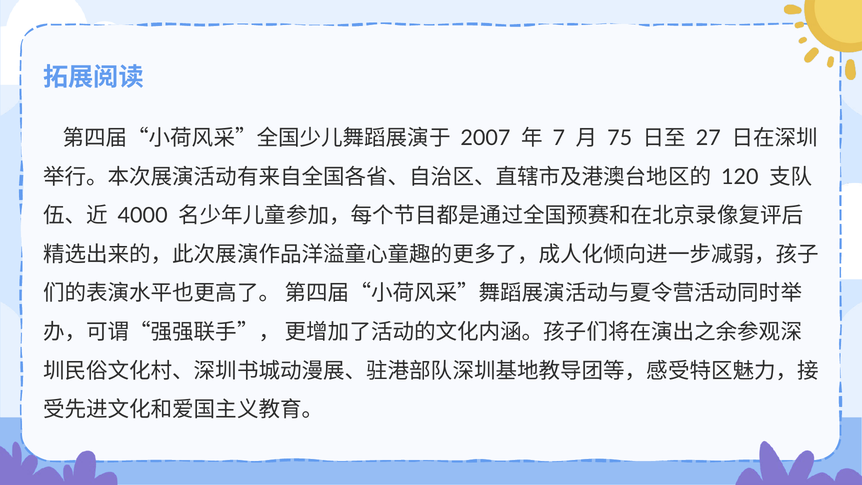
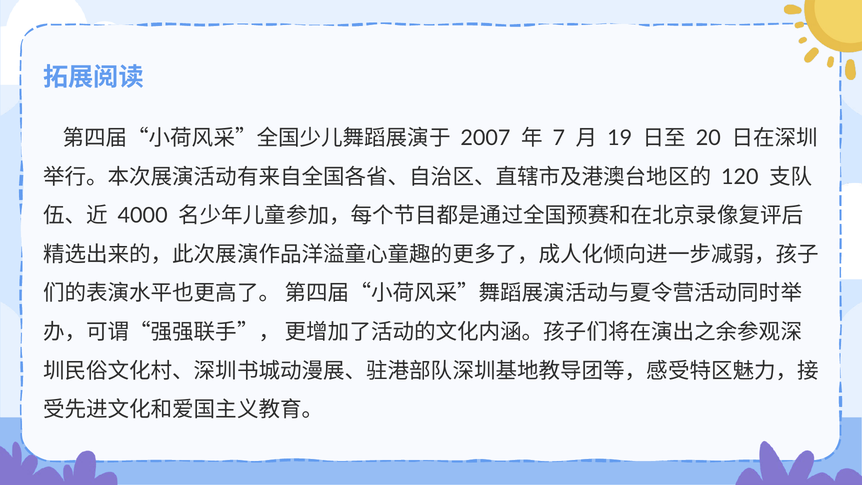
75: 75 -> 19 (620, 138)
27: 27 -> 20 (708, 138)
